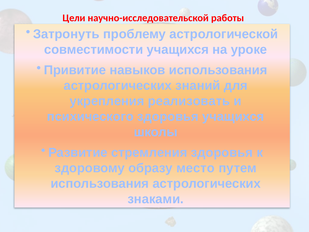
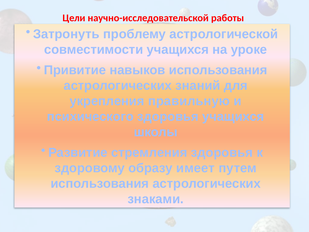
реализовать: реализовать -> правильную (189, 101)
место: место -> имеет (196, 168)
